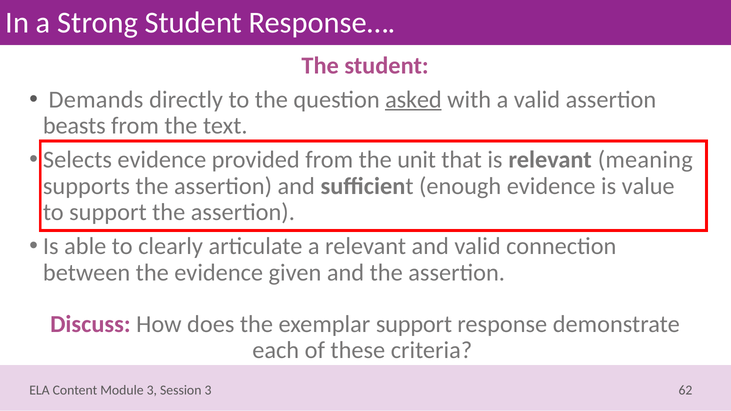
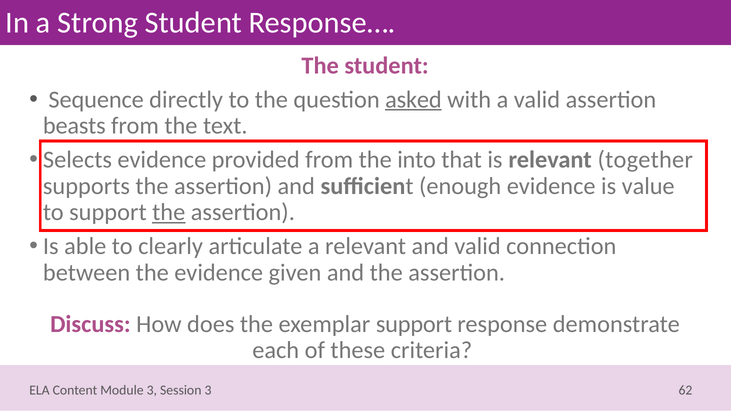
Demands: Demands -> Sequence (96, 100)
unit: unit -> into (417, 160)
meaning: meaning -> together (645, 160)
the underline: none -> present (169, 212)
